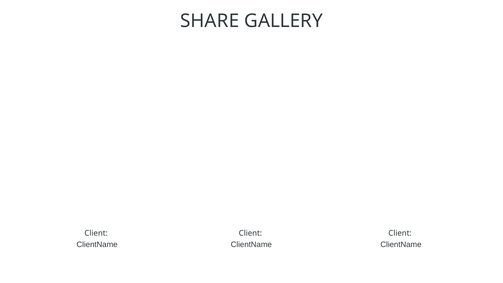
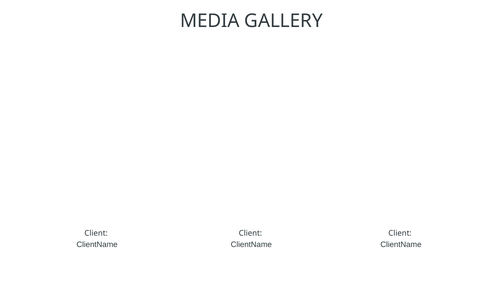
SHARE: SHARE -> MEDIA (210, 21)
